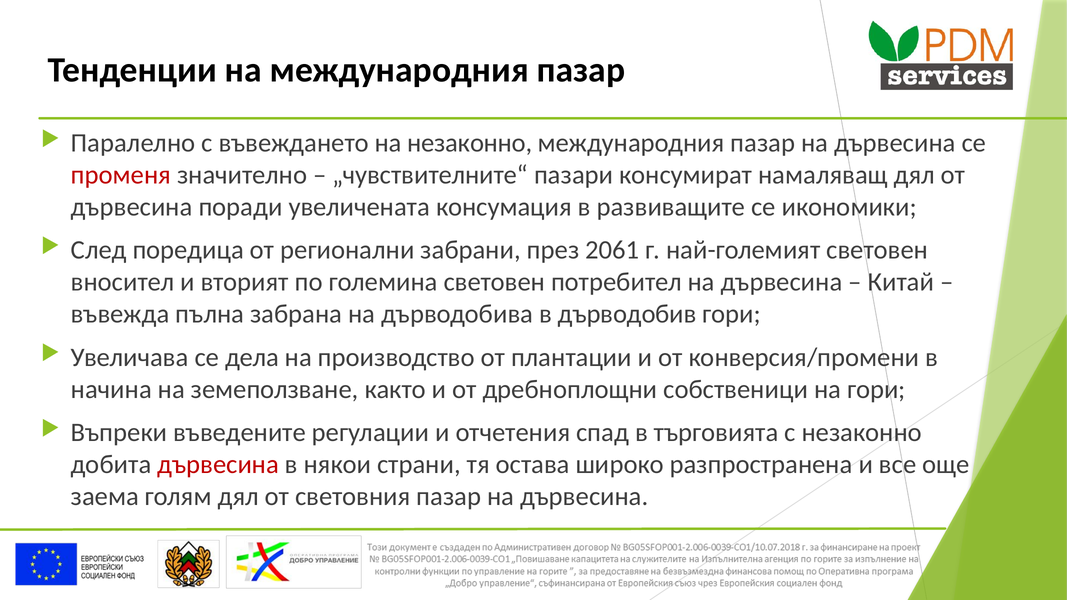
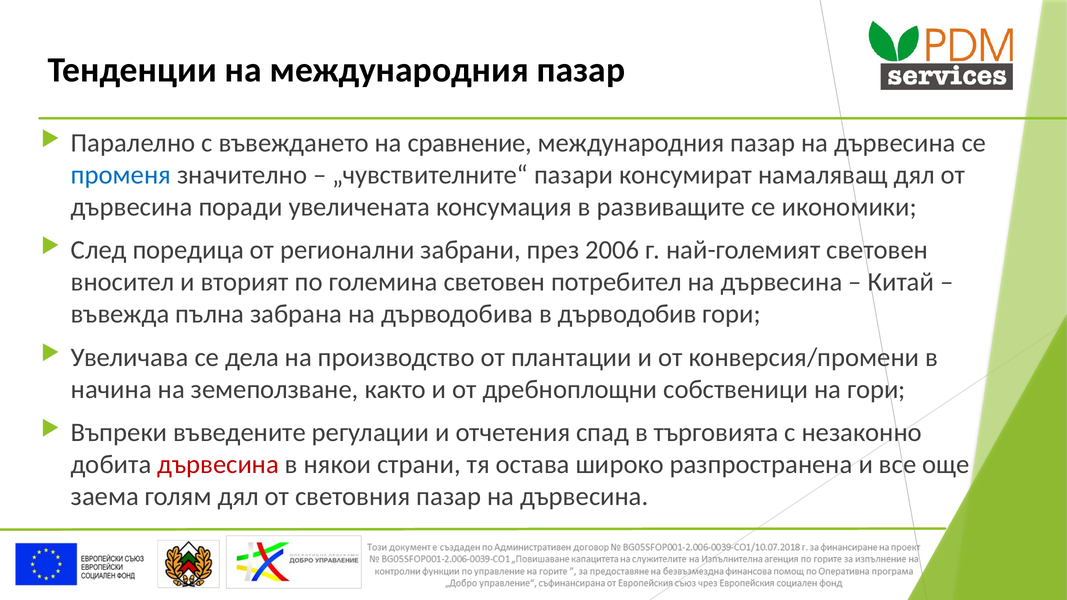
на незаконно: незаконно -> сравнение (470, 143)
променя colour: red -> blue (121, 175)
2061: 2061 -> 2006 (612, 250)
